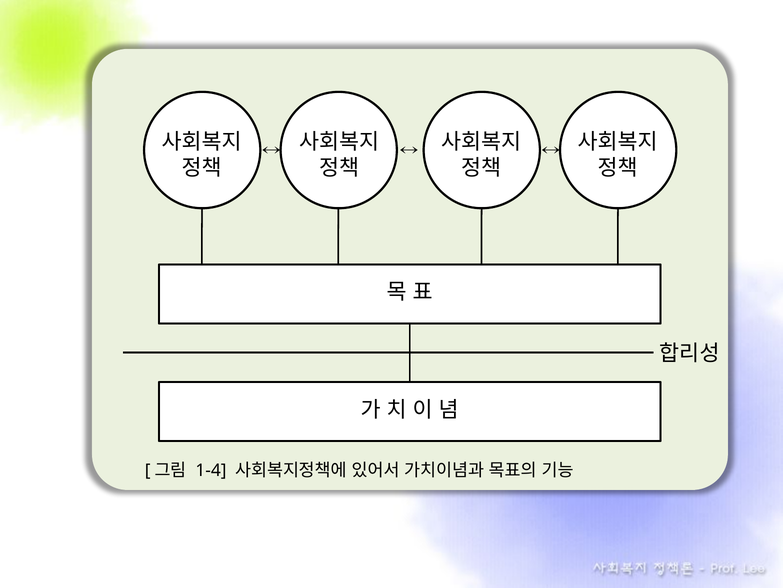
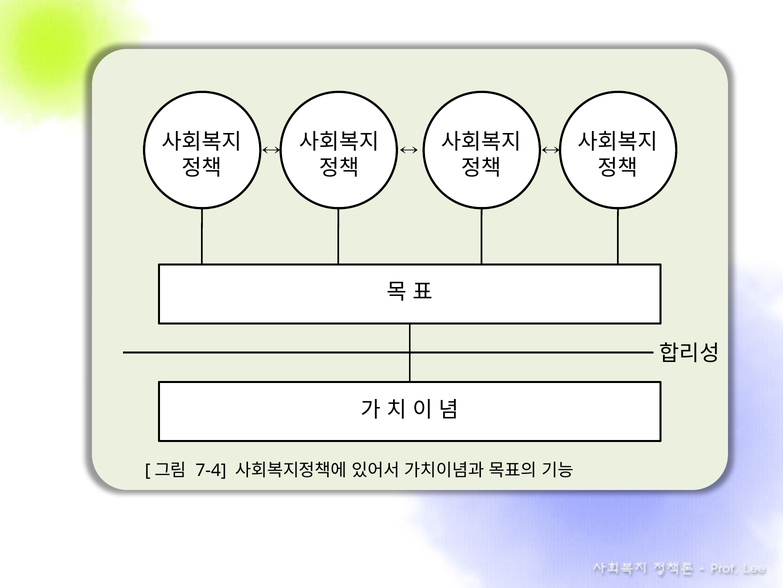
1-4: 1-4 -> 7-4 (211, 470)
